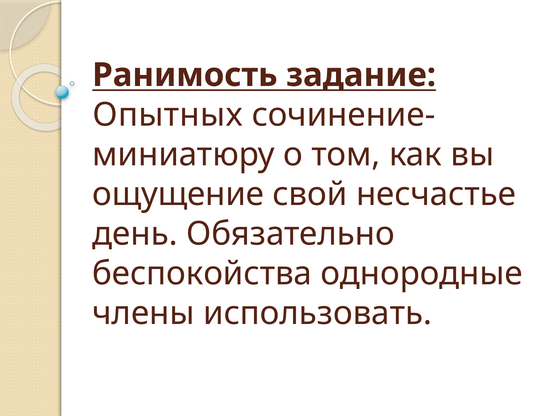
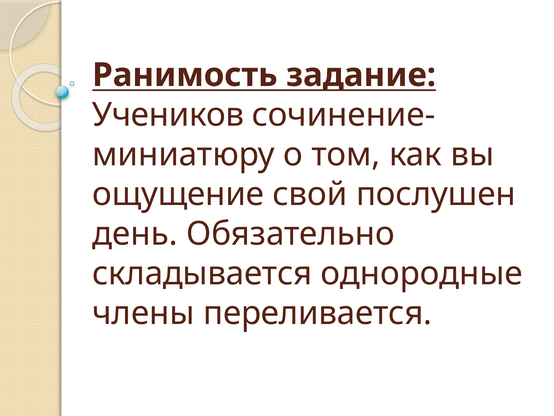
Опытных: Опытных -> Учеников (168, 115)
несчастье: несчастье -> послушен (436, 194)
беспокойства: беспокойства -> складывается (202, 273)
использовать: использовать -> переливается (318, 313)
